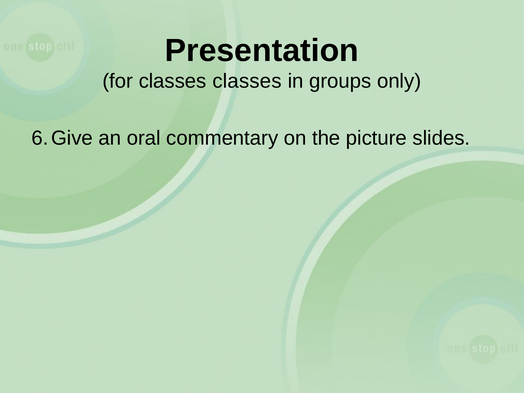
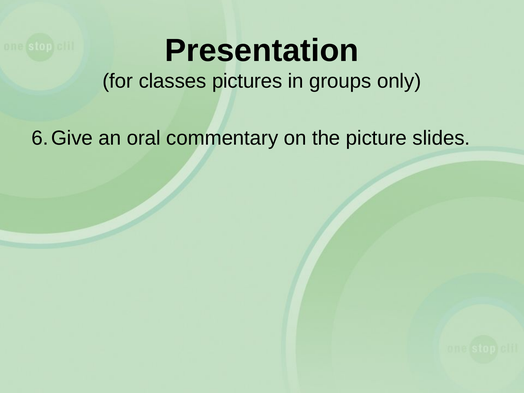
classes classes: classes -> pictures (247, 81)
